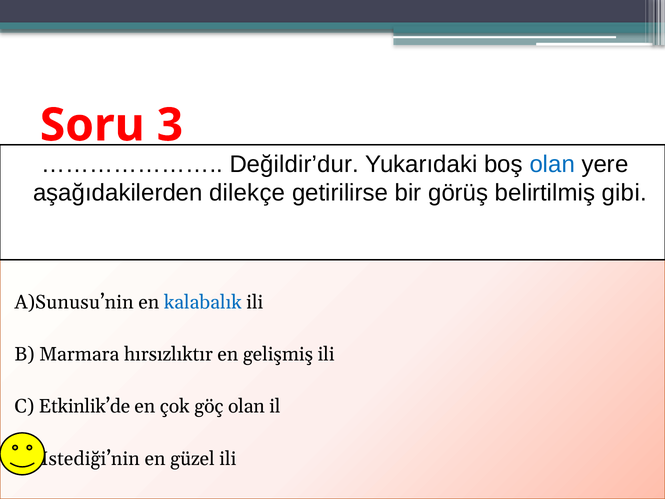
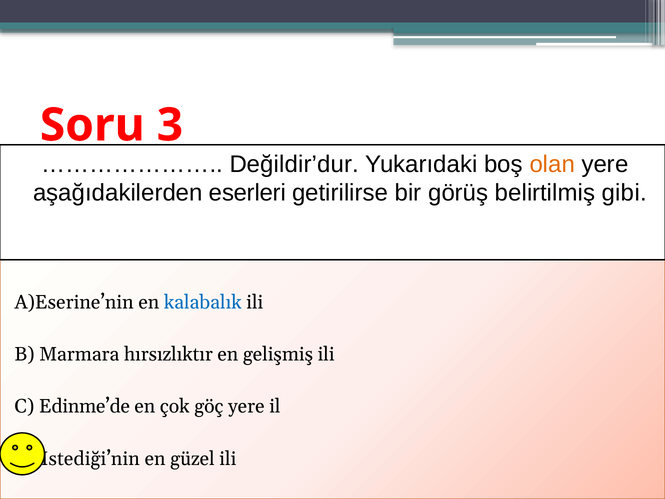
olan colour: blue -> orange (552, 164)
dilekçe: dilekçe -> eserleri (247, 193)
A)Sunusu’nin: A)Sunusu’nin -> A)Eserine’nin (74, 302)
Etkinlik’de: Etkinlik’de -> Edinme’de (84, 406)
göç olan: olan -> yere (246, 406)
